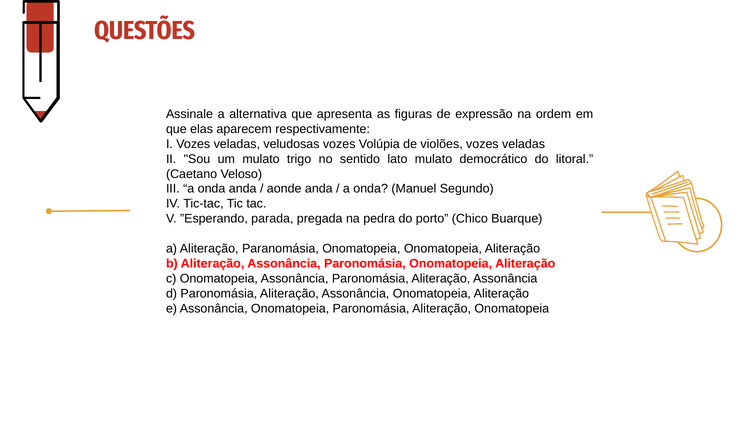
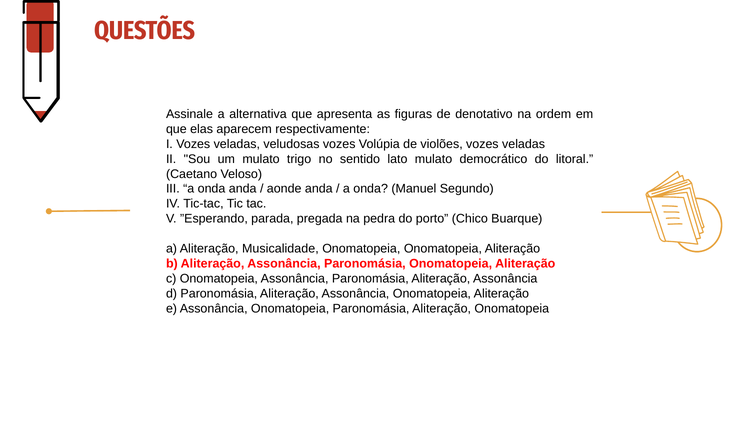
expressão: expressão -> denotativo (484, 114)
Paranomásia: Paranomásia -> Musicalidade (280, 249)
